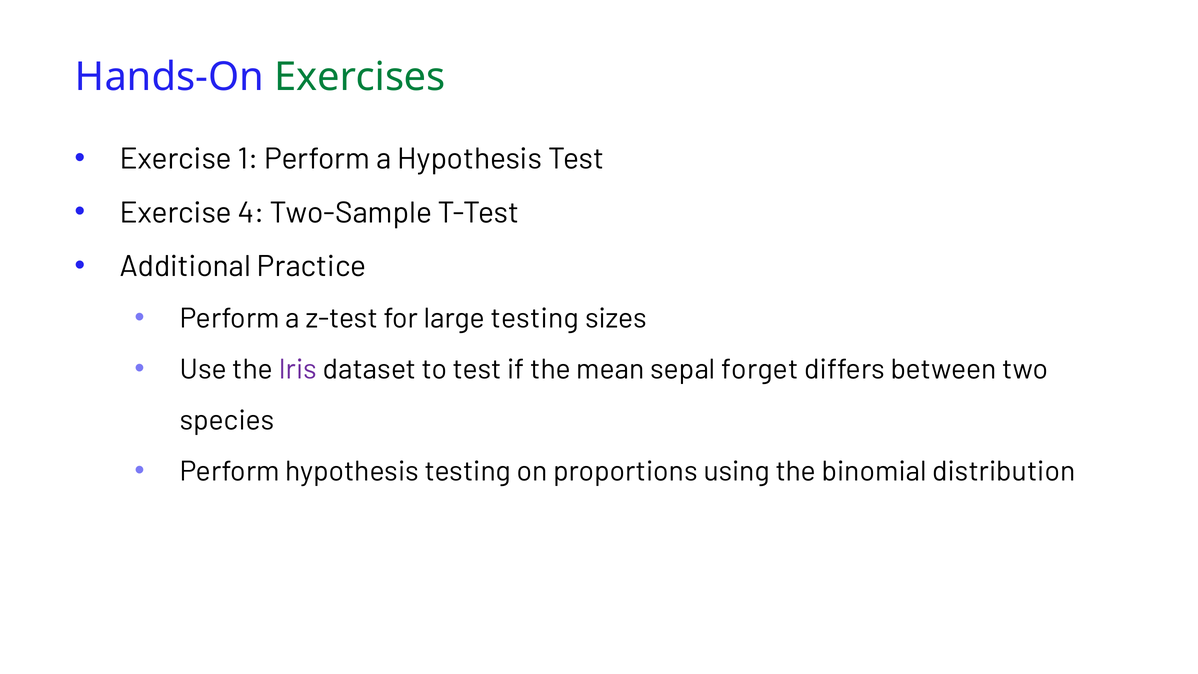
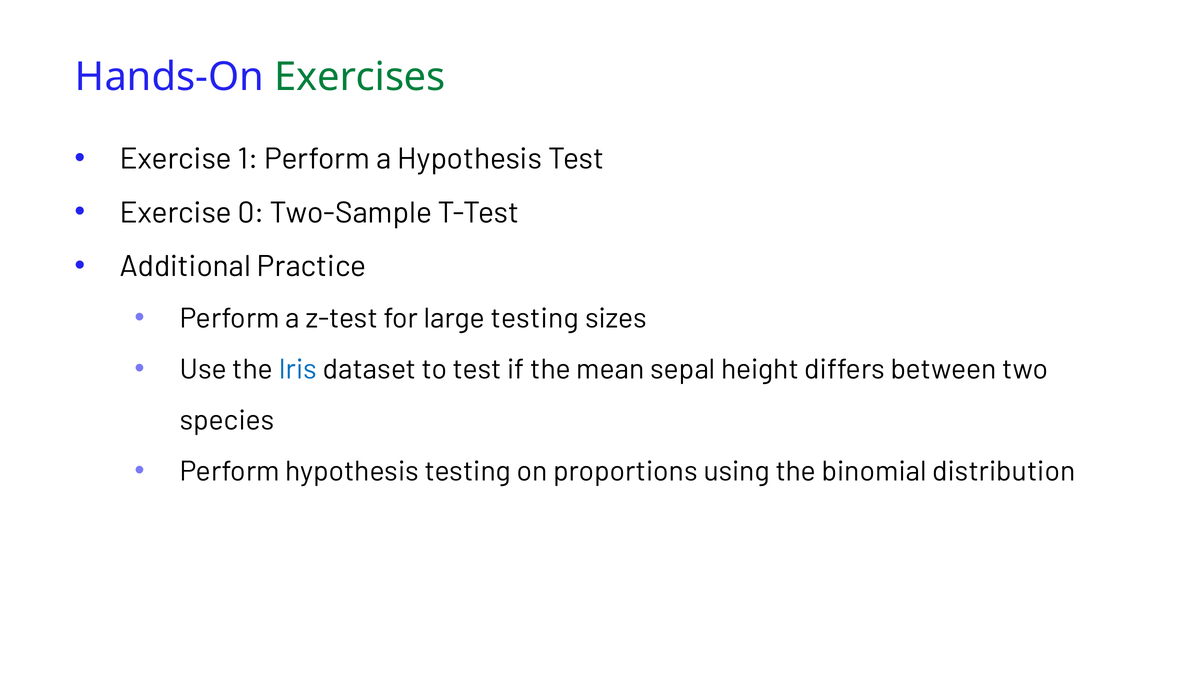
4: 4 -> 0 (251, 213)
Iris colour: purple -> blue (298, 369)
forget: forget -> height (760, 369)
